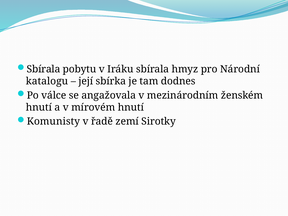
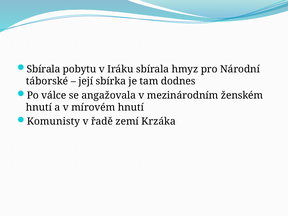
katalogu: katalogu -> táborské (47, 81)
Sirotky: Sirotky -> Krzáka (159, 121)
